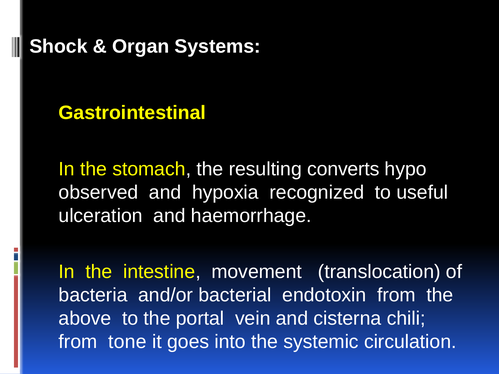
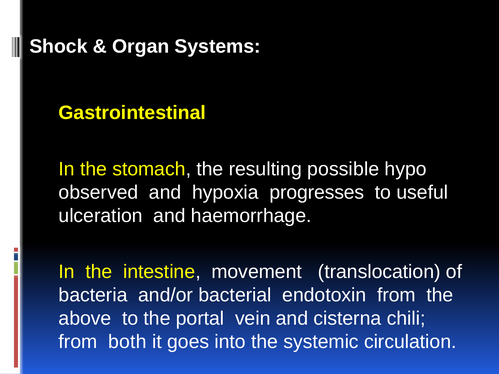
converts: converts -> possible (343, 169)
recognized: recognized -> progresses (317, 192)
tone: tone -> both (127, 342)
